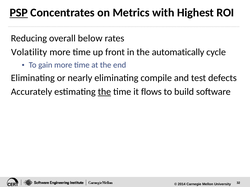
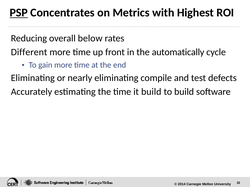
Volatility: Volatility -> Different (29, 52)
the underline: present -> none (104, 92)
it flows: flows -> build (151, 92)
